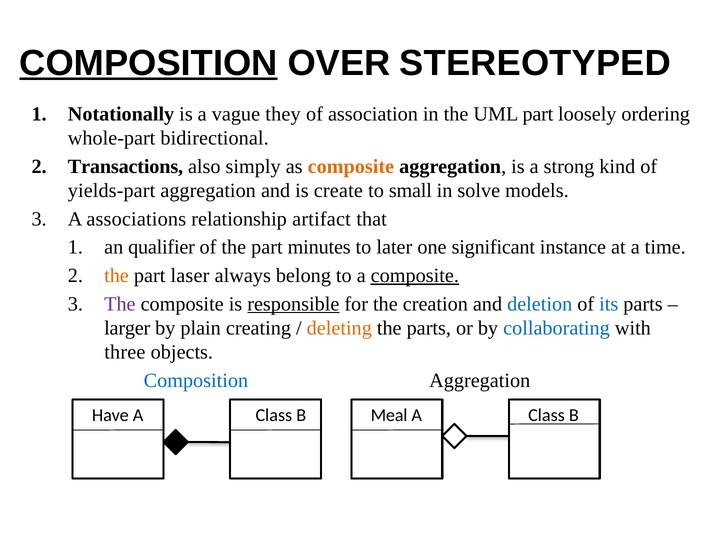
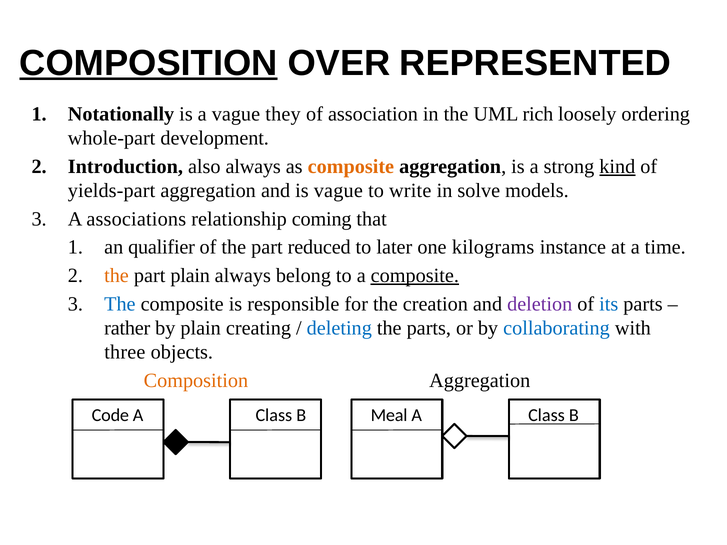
STEREOTYPED: STEREOTYPED -> REPRESENTED (535, 63)
UML part: part -> rich (538, 114)
bidirectional: bidirectional -> development (215, 138)
Transactions: Transactions -> Introduction (125, 167)
also simply: simply -> always (253, 167)
kind underline: none -> present (617, 167)
is create: create -> vague (338, 191)
small: small -> write (410, 191)
artifact: artifact -> coming (322, 219)
minutes: minutes -> reduced (319, 247)
significant: significant -> kilograms (493, 247)
part laser: laser -> plain (190, 276)
The colour: purple -> blue (120, 304)
responsible underline: present -> none (293, 304)
deletion colour: blue -> purple (540, 304)
larger: larger -> rather (127, 328)
deleting colour: orange -> blue (339, 328)
Composition colour: blue -> orange (196, 381)
Have: Have -> Code (110, 416)
